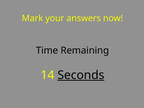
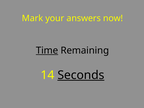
Time underline: none -> present (47, 50)
